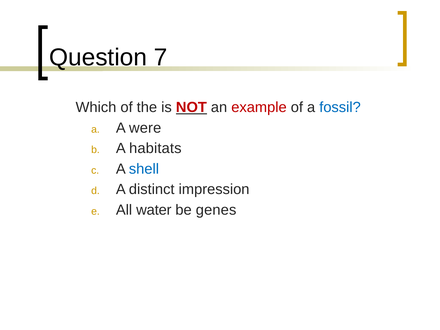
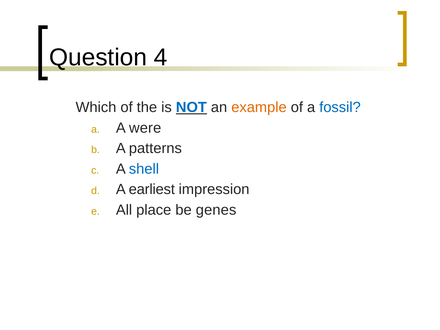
7: 7 -> 4 (161, 57)
NOT colour: red -> blue (191, 107)
example colour: red -> orange (259, 107)
habitats: habitats -> patterns (155, 148)
distinct: distinct -> earliest (152, 189)
water: water -> place (154, 210)
